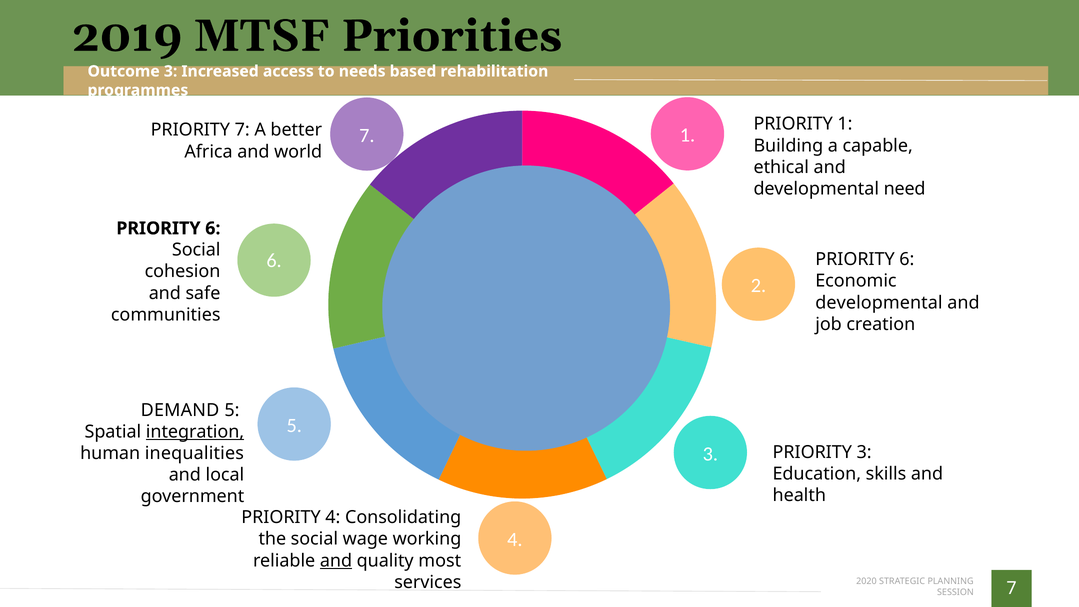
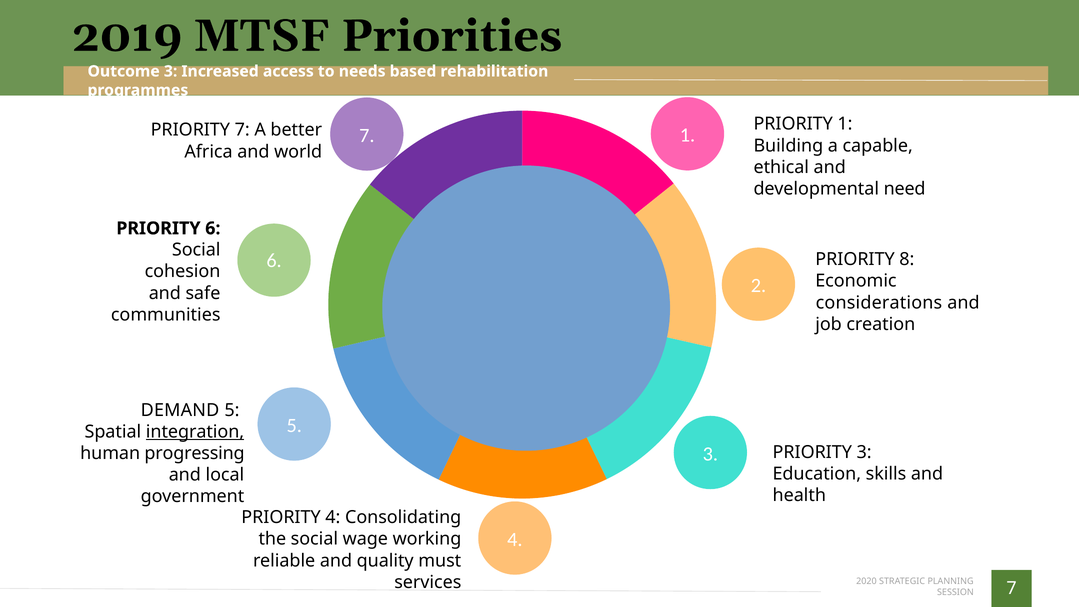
6: 6 -> 8 (907, 259)
developmental: developmental -> considerations (879, 303)
inequalities: inequalities -> progressing (195, 453)
and underline: present -> none (336, 561)
most: most -> must (440, 561)
